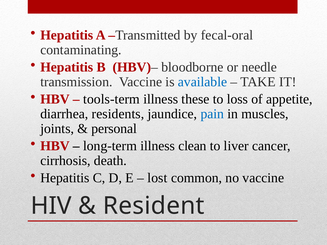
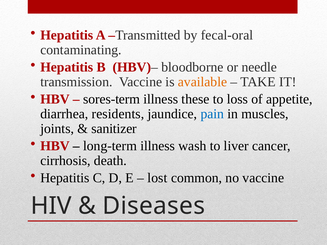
available colour: blue -> orange (203, 82)
tools-term: tools-term -> sores-term (112, 99)
personal: personal -> sanitizer (114, 129)
clean: clean -> wash (192, 146)
Resident: Resident -> Diseases (154, 206)
